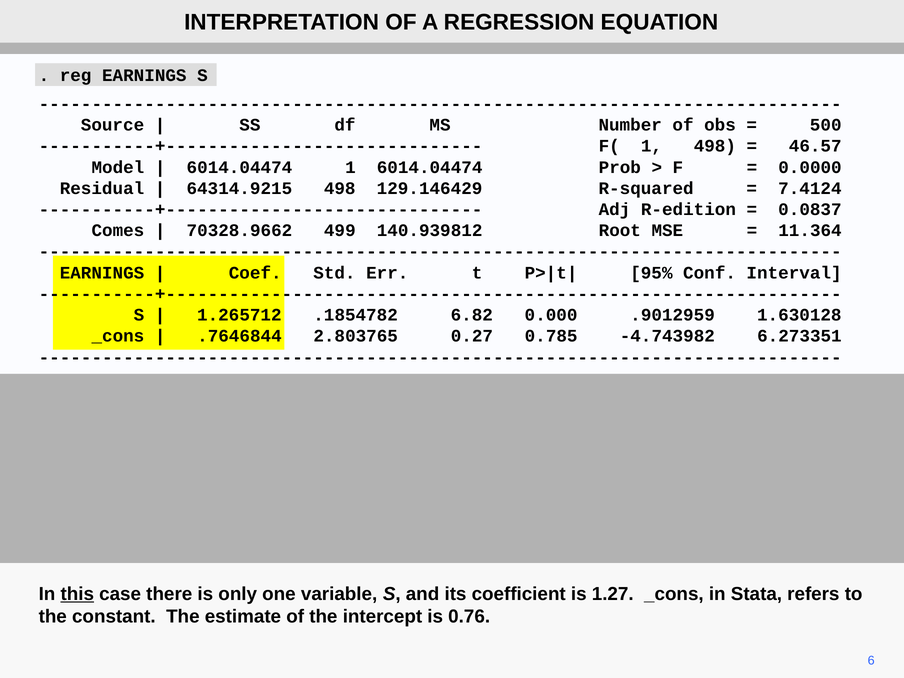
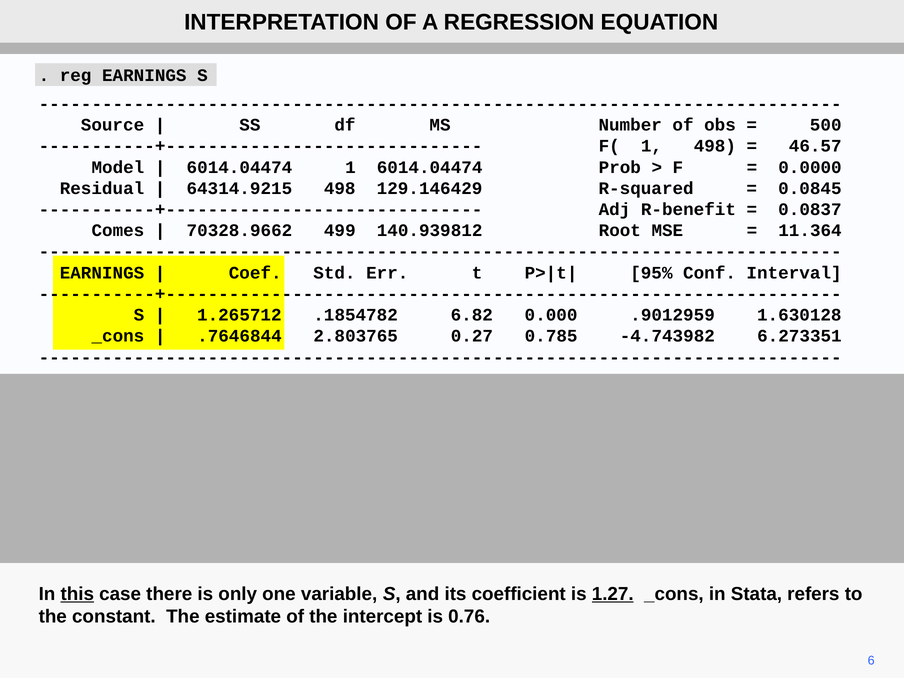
7.4124: 7.4124 -> 0.0845 (810, 188)
R-edition: R-edition -> R-benefit (688, 209)
1.27 underline: none -> present (613, 594)
